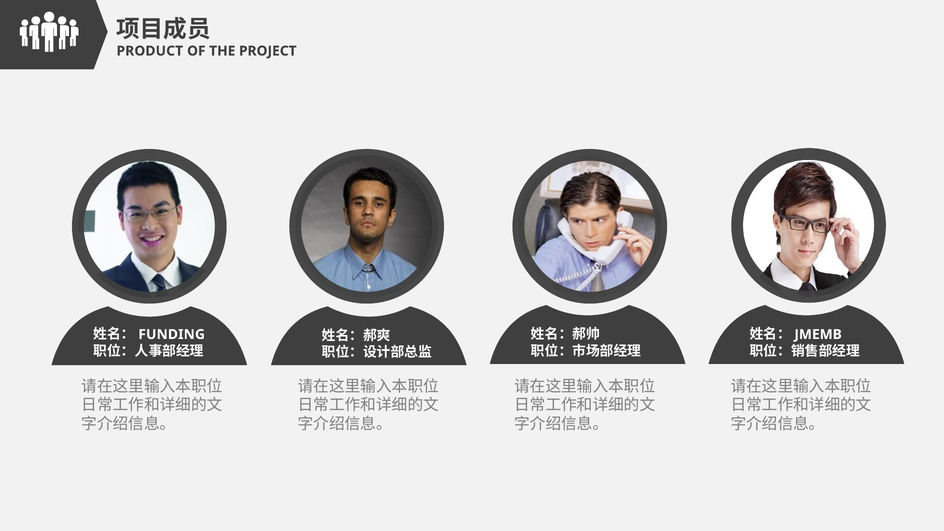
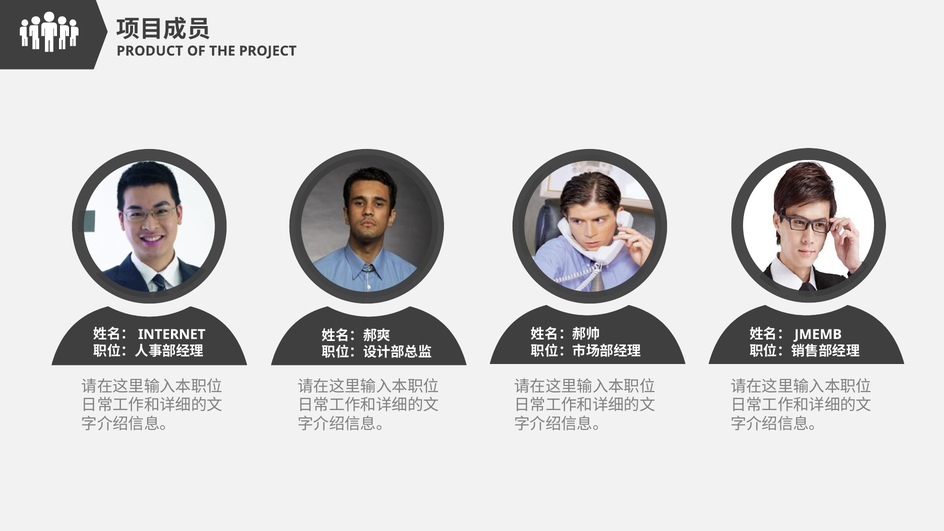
FUNDING: FUNDING -> INTERNET (172, 334)
